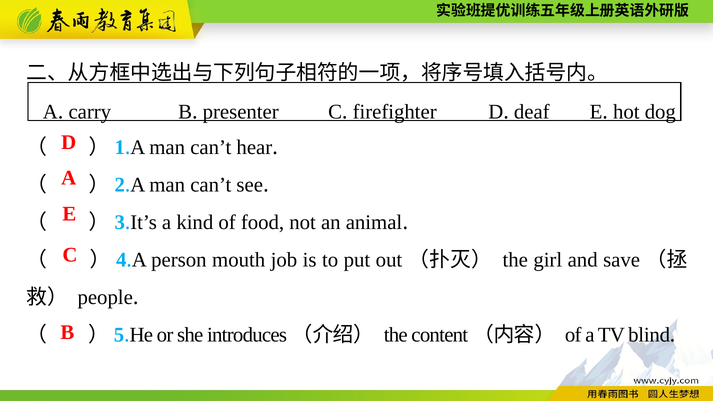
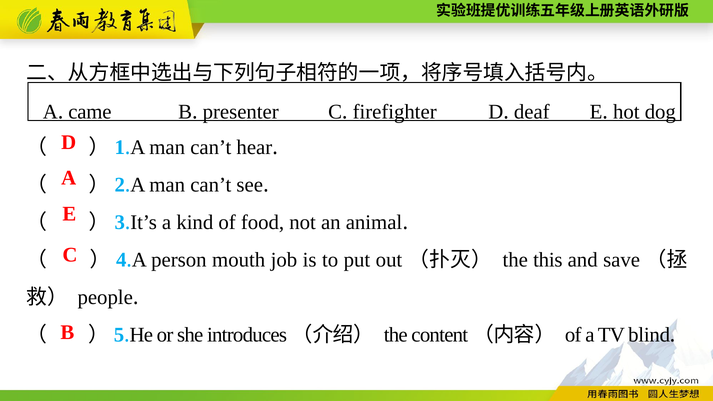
carry: carry -> came (90, 112)
girl: girl -> this (548, 260)
